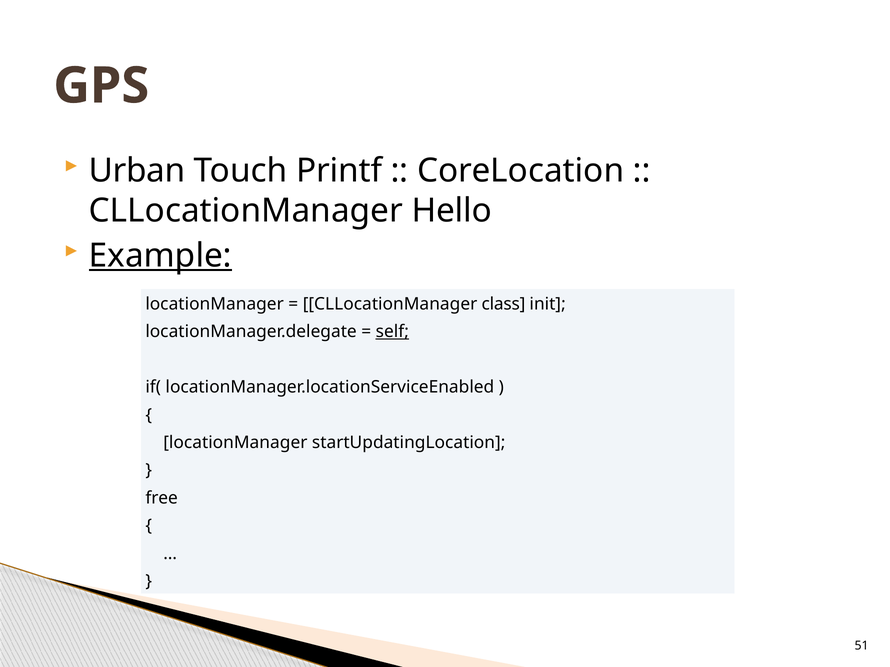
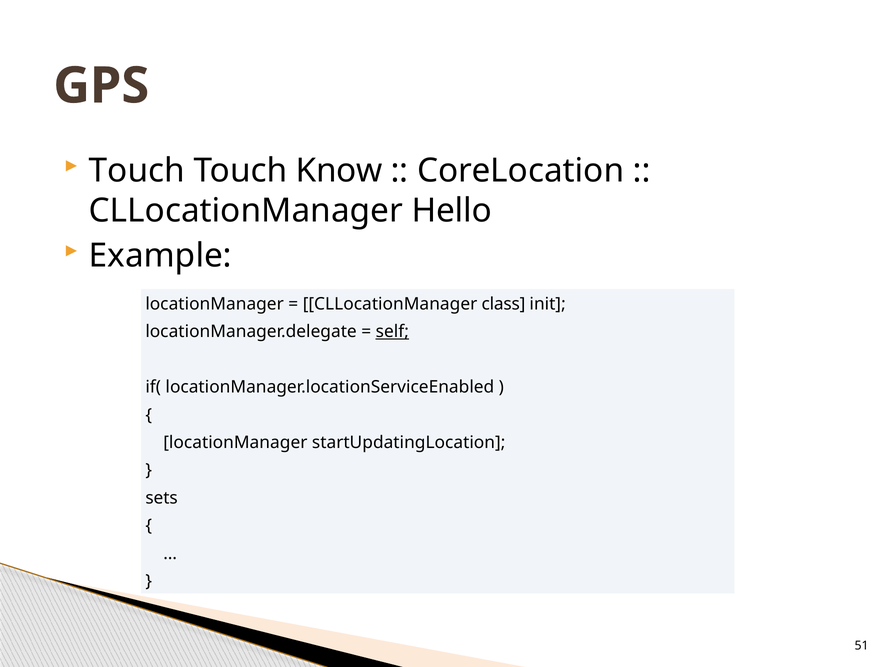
Urban: Urban -> Touch (137, 171)
Printf: Printf -> Know (339, 171)
Example underline: present -> none (160, 256)
free: free -> sets (162, 498)
